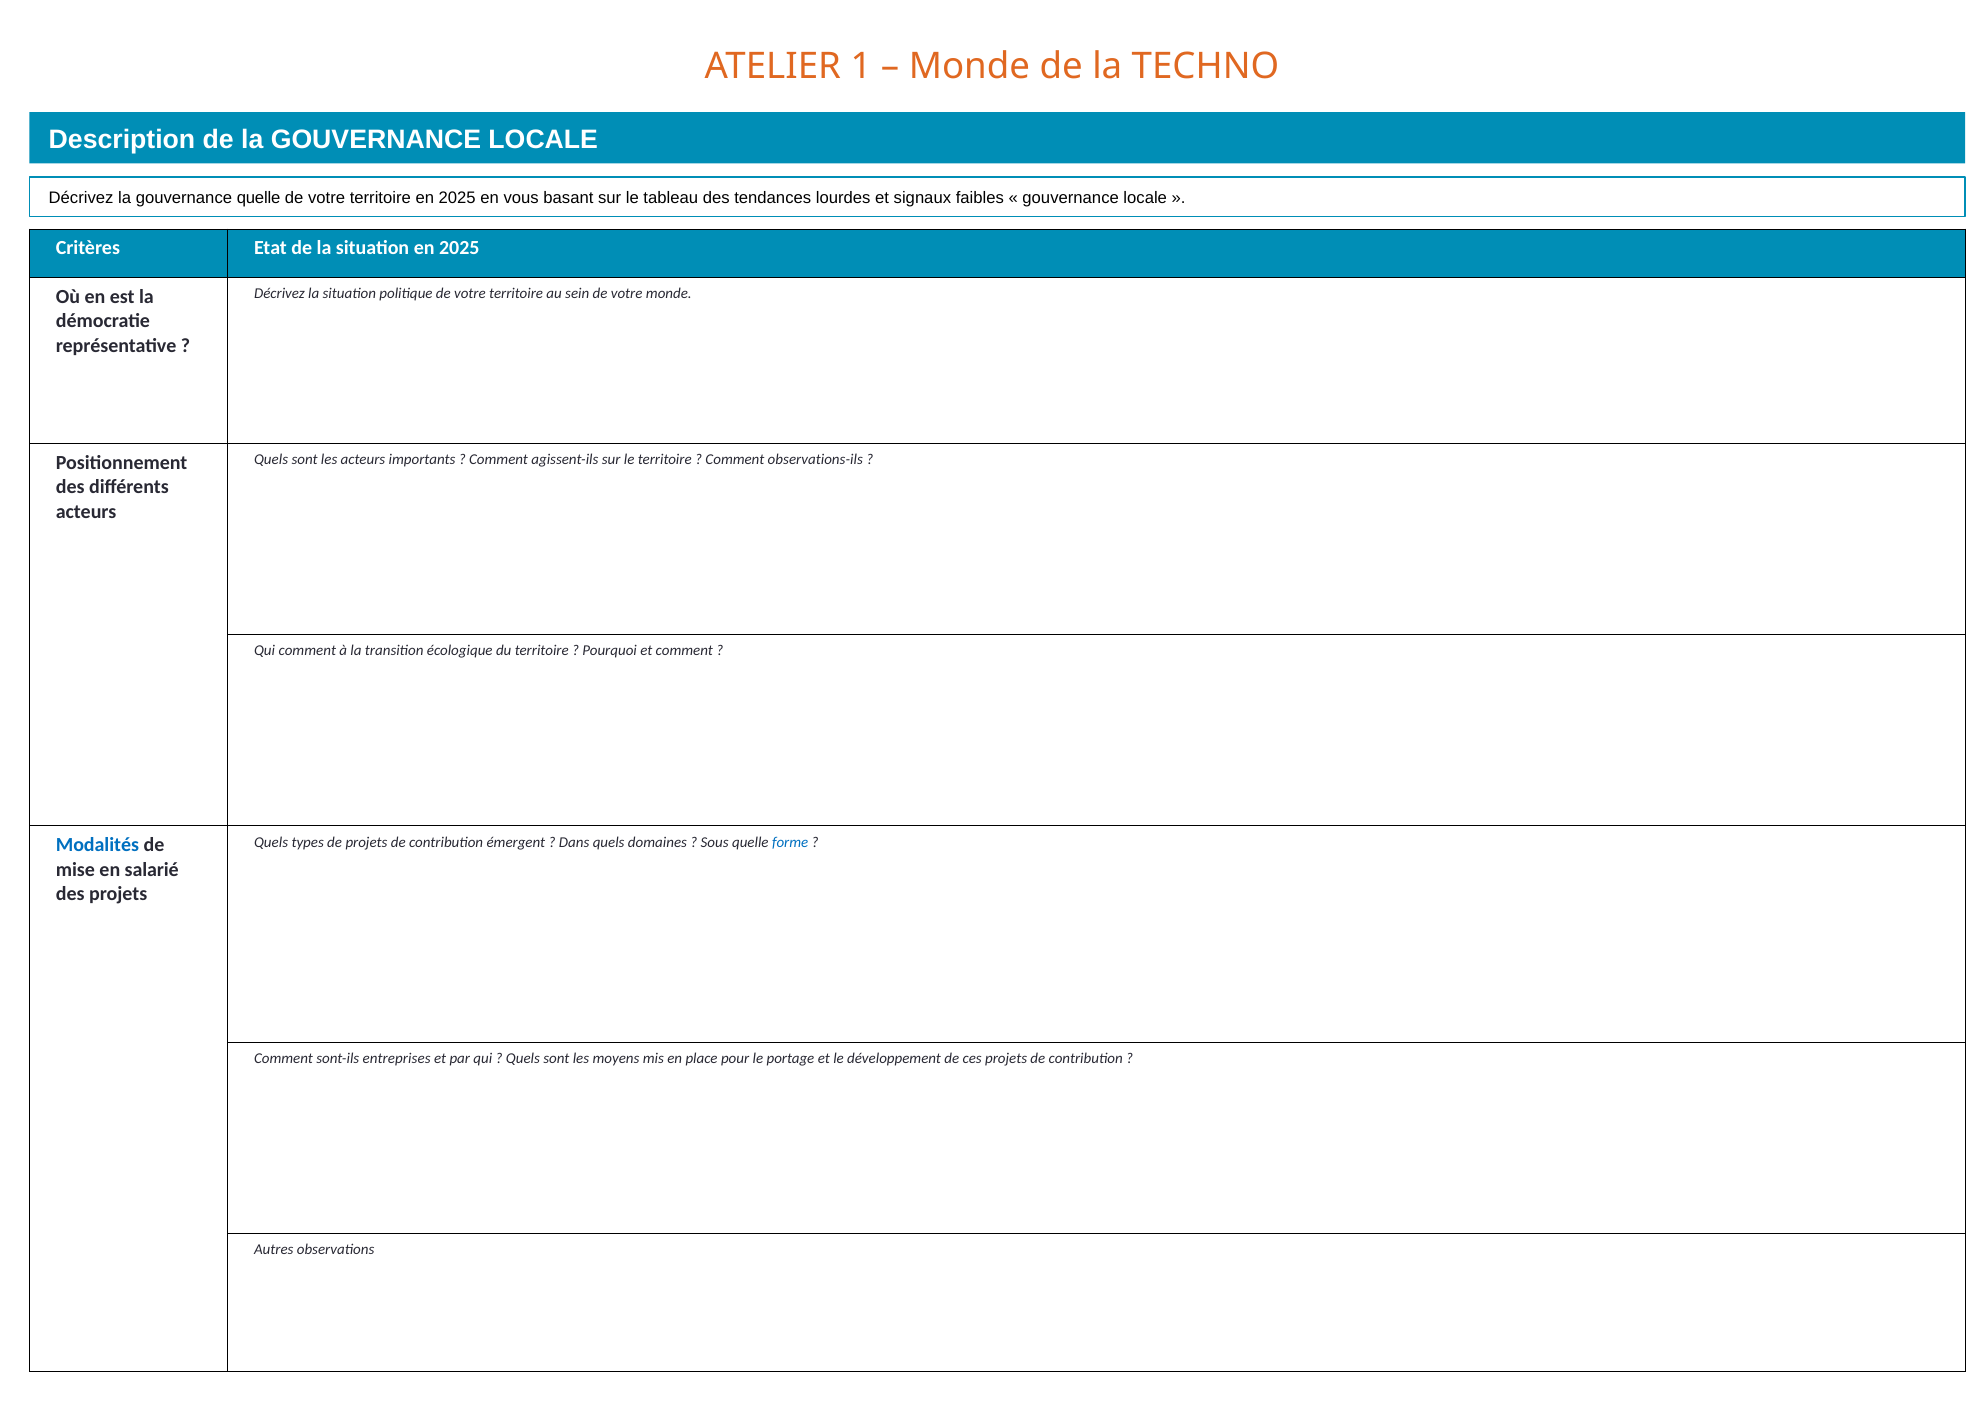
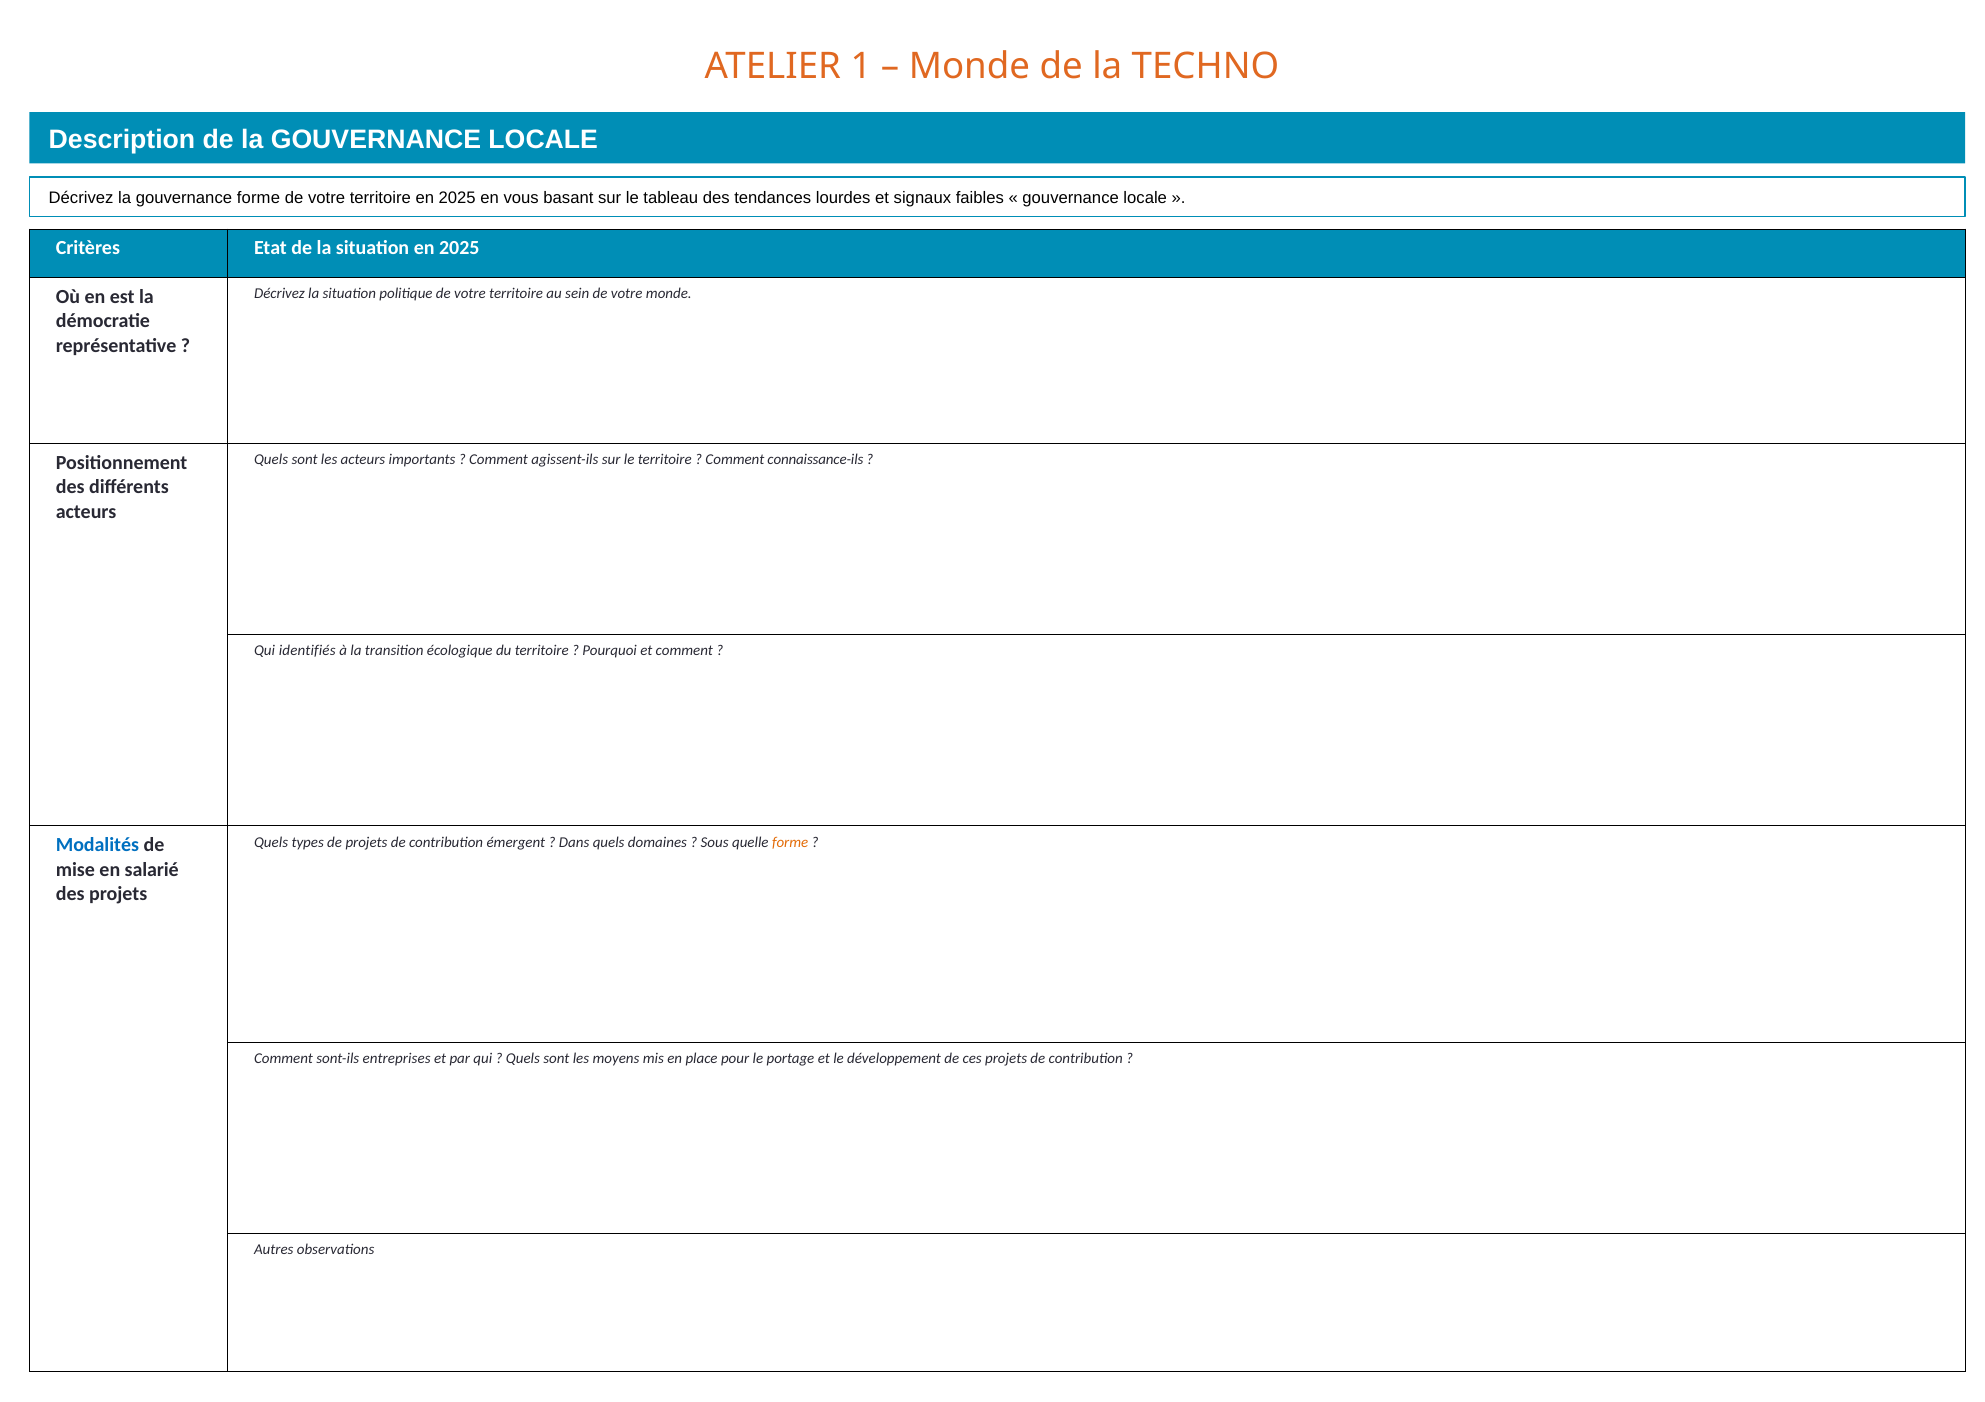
gouvernance quelle: quelle -> forme (258, 198)
observations-ils: observations-ils -> connaissance-ils (815, 460)
Qui comment: comment -> identifiés (307, 651)
forme colour: blue -> orange (790, 842)
